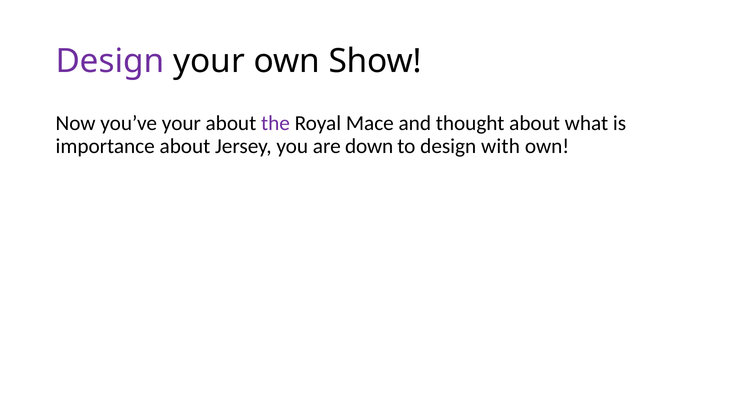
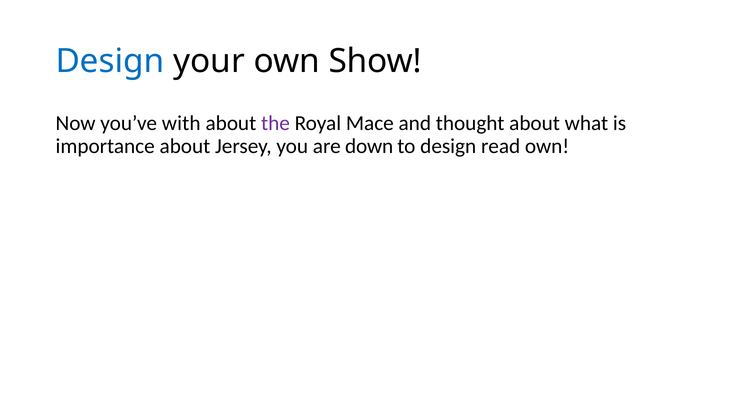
Design colour: purple -> blue (110, 61)
you’ve your: your -> with (181, 123)
with: with -> read (501, 146)
